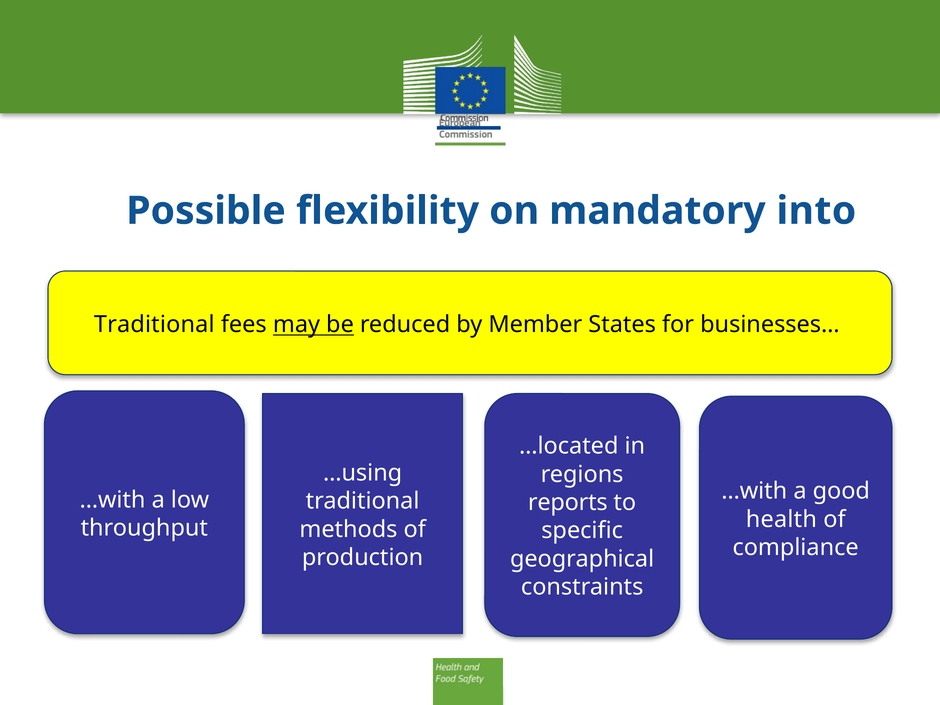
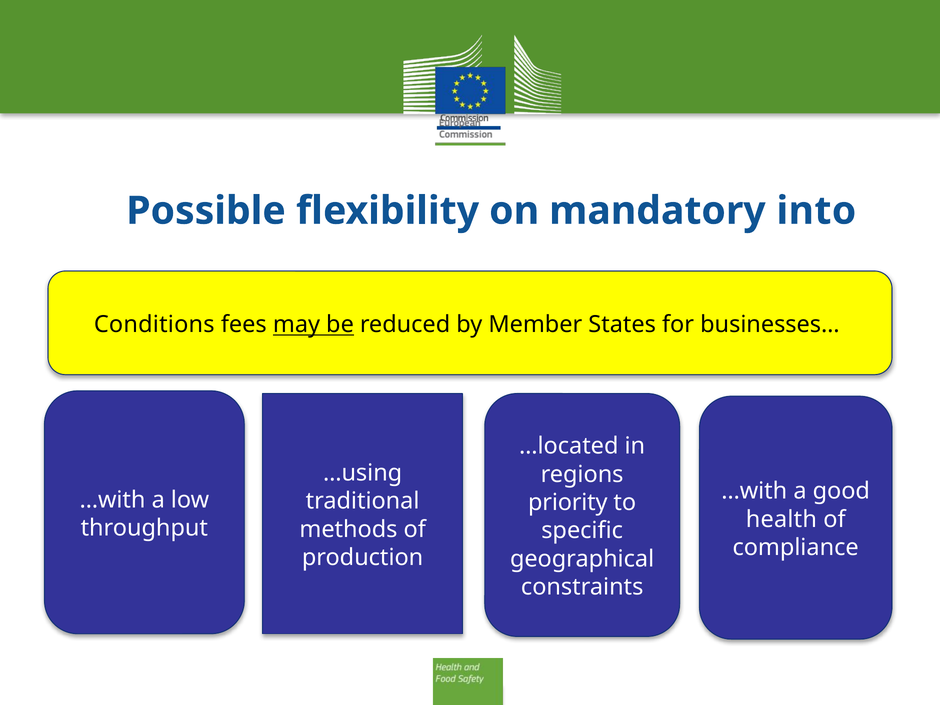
Traditional: Traditional -> Conditions (154, 324)
reports: reports -> priority (568, 503)
